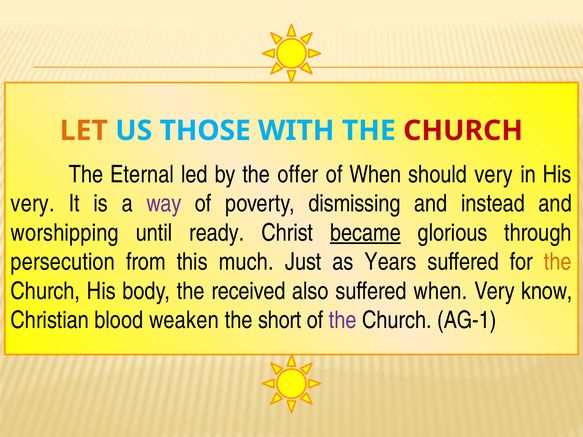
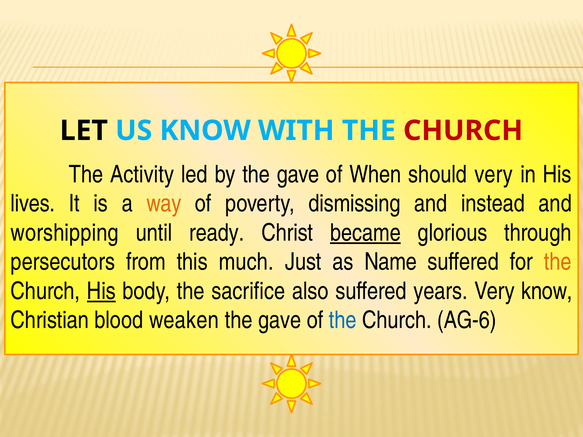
LET colour: orange -> black (84, 131)
US THOSE: THOSE -> KNOW (205, 131)
Eternal: Eternal -> Activity (142, 175)
by the offer: offer -> gave (298, 175)
very: very -> lives (33, 204)
way colour: purple -> orange (164, 204)
persecution: persecution -> persecutors (63, 262)
Years: Years -> Name (391, 262)
His underline: none -> present (101, 291)
received: received -> sacrifice (248, 291)
suffered when: when -> years (441, 291)
short: short -> gave (280, 320)
the colour: purple -> blue (343, 320)
AG-1: AG-1 -> AG-6 (467, 320)
